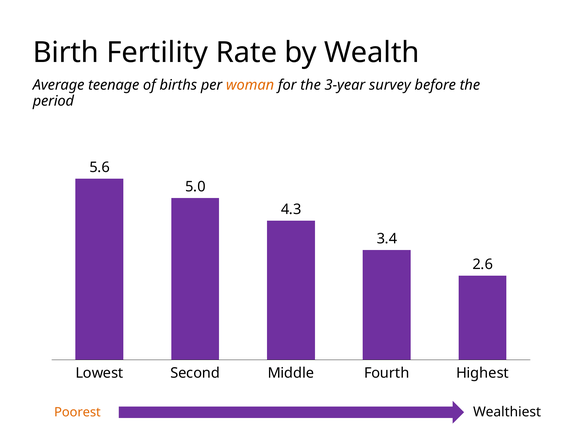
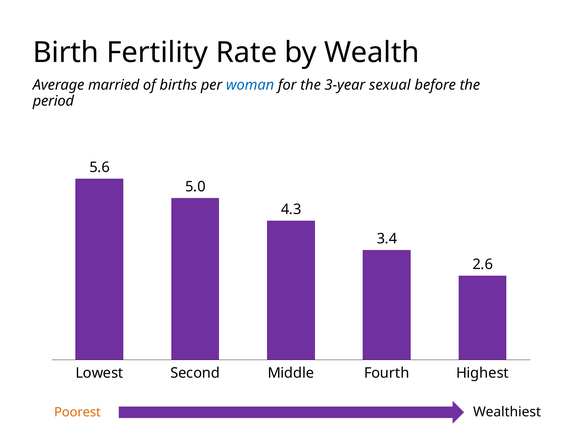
teenage: teenage -> married (114, 85)
woman colour: orange -> blue (250, 85)
survey: survey -> sexual (390, 85)
